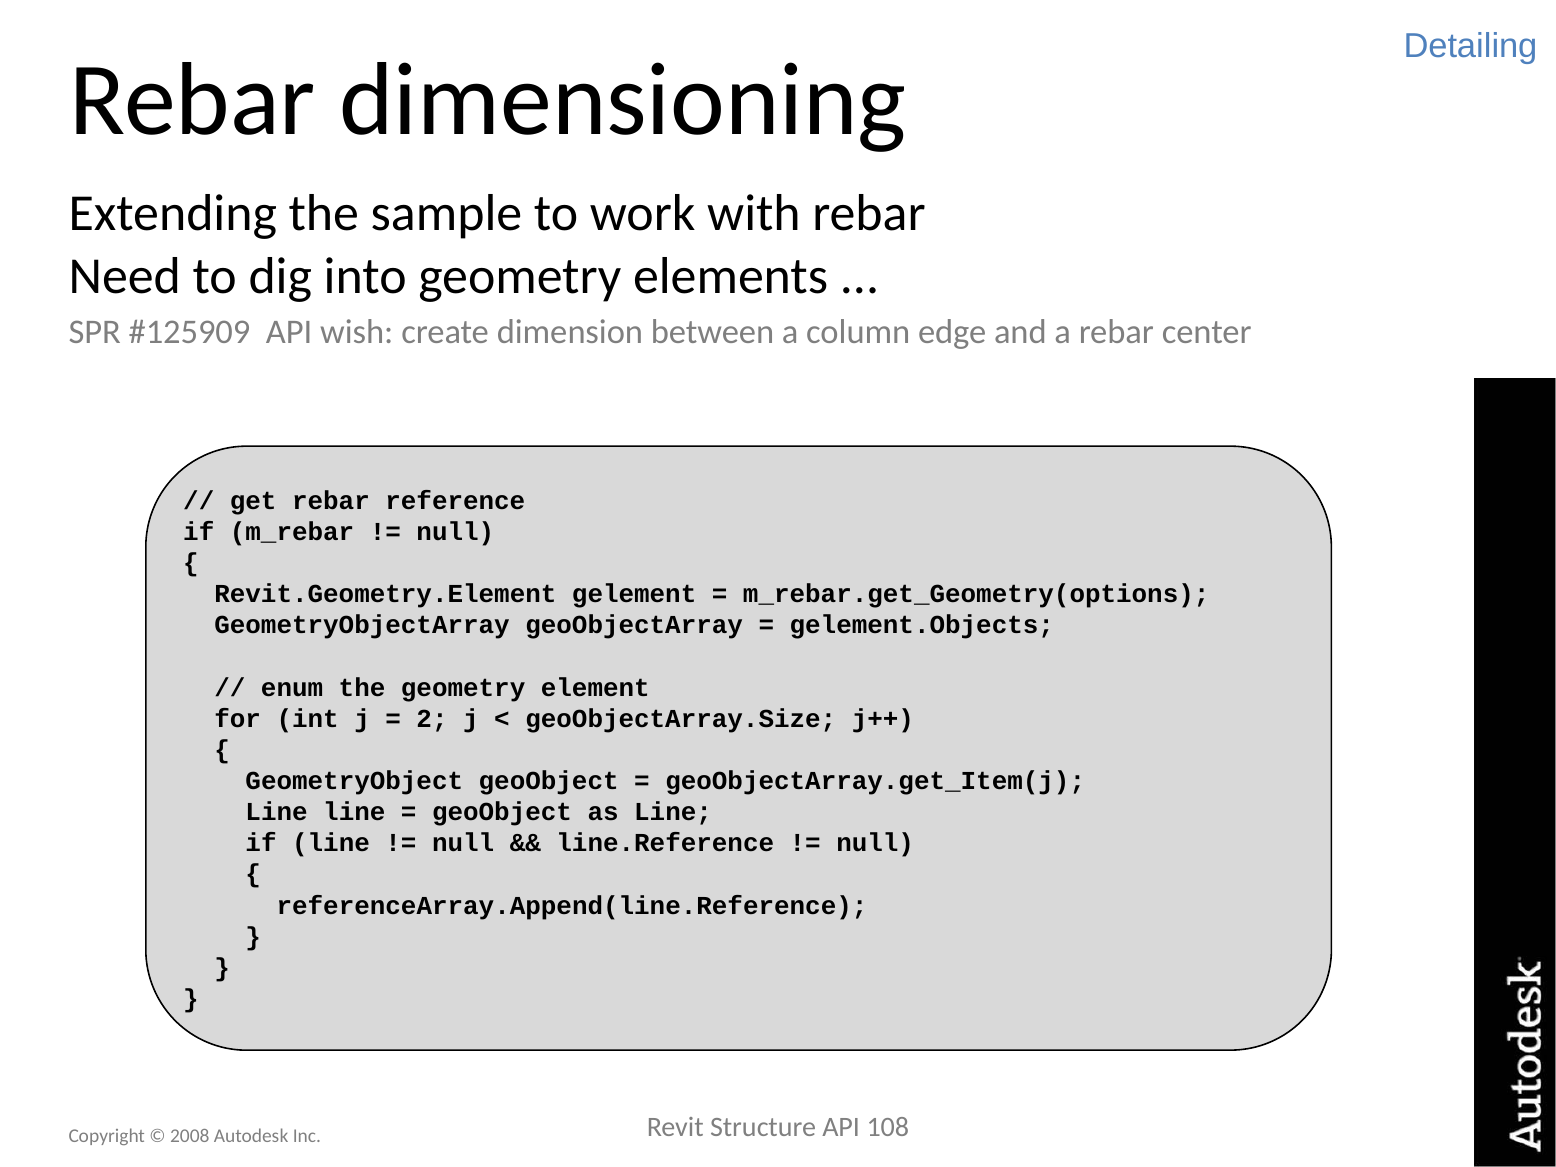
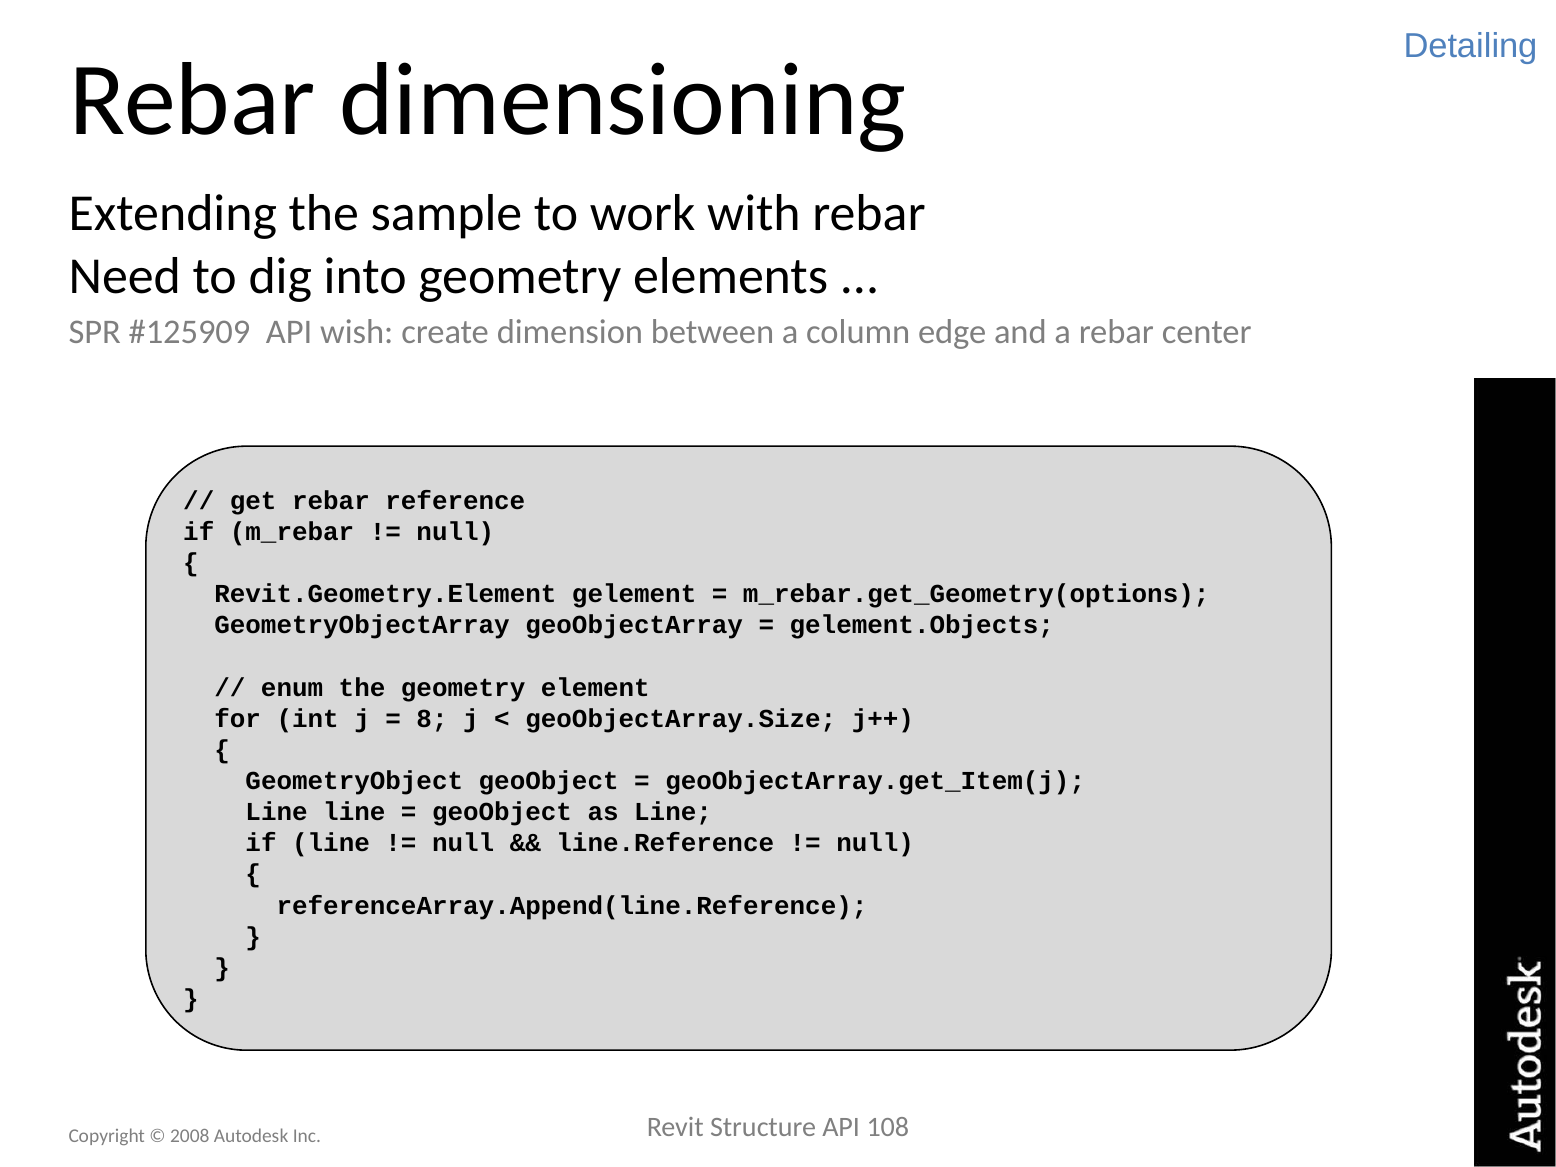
2: 2 -> 8 (432, 719)
